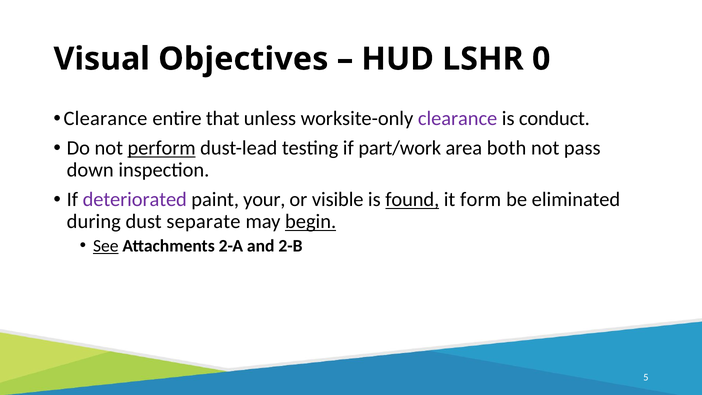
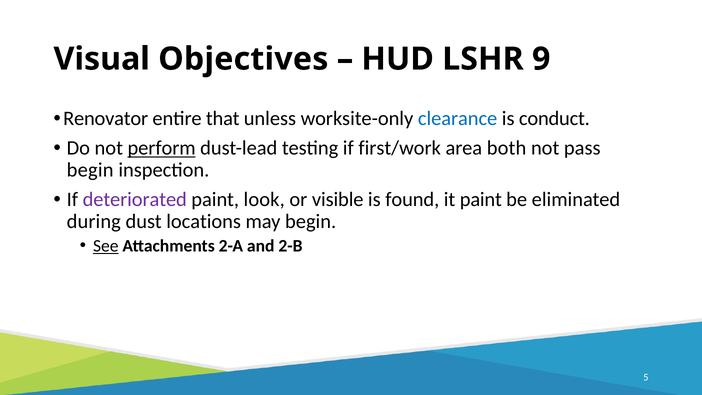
0: 0 -> 9 (541, 59)
Clearance: Clearance -> Renovator (106, 119)
clearance colour: purple -> blue (458, 119)
part/work: part/work -> first/work (400, 148)
down: down -> begin (90, 170)
your: your -> look (264, 200)
found underline: present -> none (412, 200)
it form: form -> paint (481, 200)
separate: separate -> locations (204, 222)
begin underline: present -> none (311, 222)
